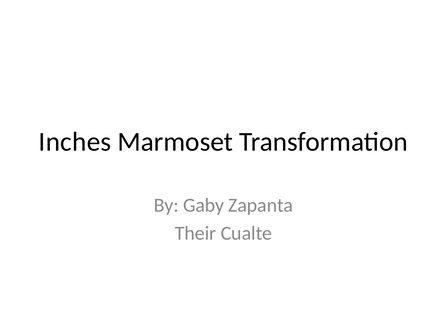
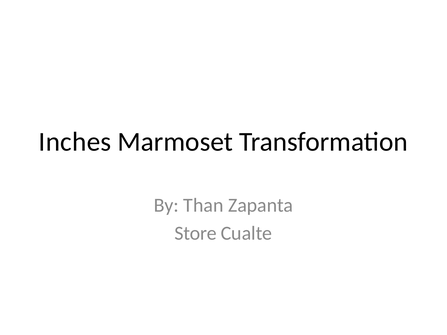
Gaby: Gaby -> Than (203, 206)
Their: Their -> Store (196, 233)
